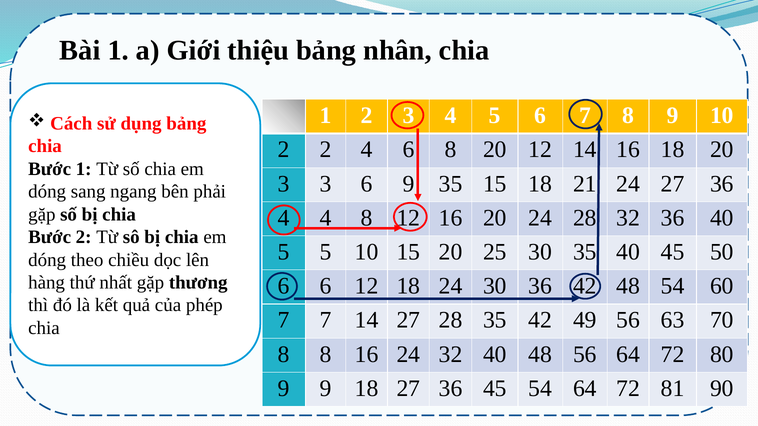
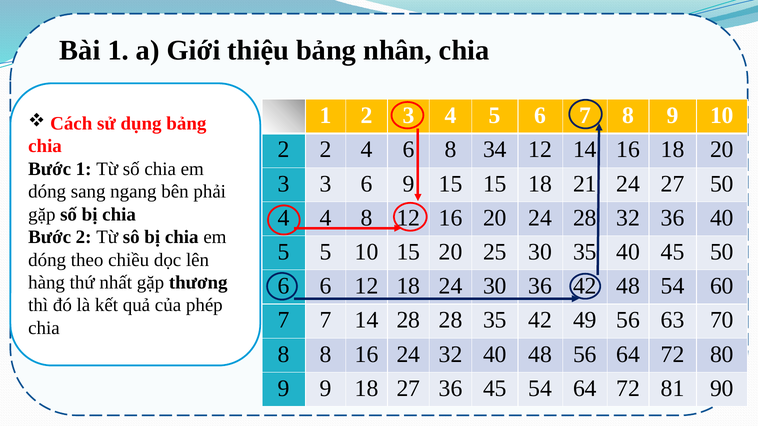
8 20: 20 -> 34 (495, 150)
9 35: 35 -> 15 (451, 184)
24 27 36: 36 -> 50 (722, 184)
14 27: 27 -> 28 (408, 320)
